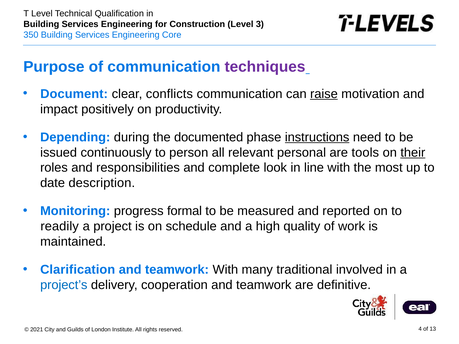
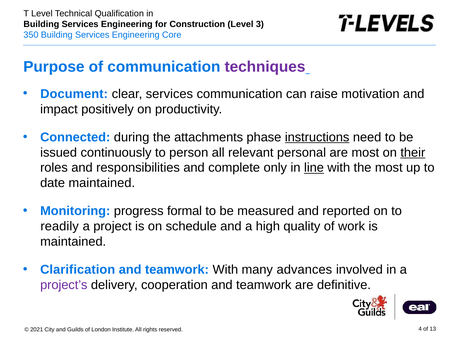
clear conflicts: conflicts -> services (169, 94)
raise underline: present -> none (324, 94)
Depending: Depending -> Connected (75, 137)
documented: documented -> attachments (209, 137)
are tools: tools -> most (365, 153)
look: look -> only (275, 168)
line underline: none -> present (314, 168)
date description: description -> maintained (102, 183)
traditional: traditional -> advances (304, 270)
project’s colour: blue -> purple (64, 285)
